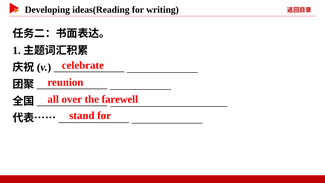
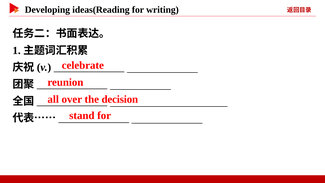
farewell: farewell -> decision (120, 99)
